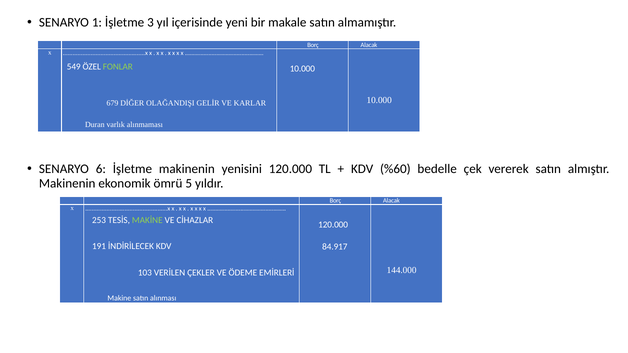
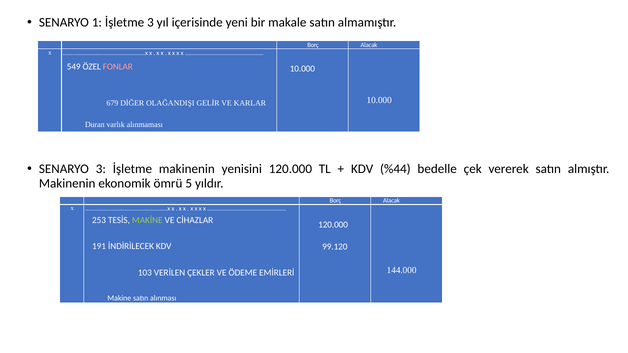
FONLAR colour: light green -> pink (118, 67)
SENARYO 6: 6 -> 3 (101, 169)
%60: %60 -> %44 (395, 169)
84.917: 84.917 -> 99.120 (335, 247)
